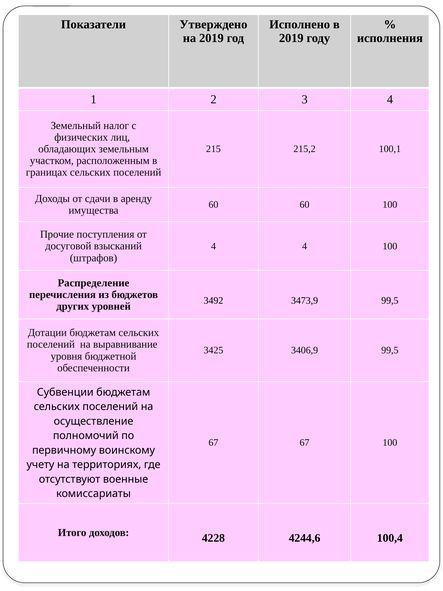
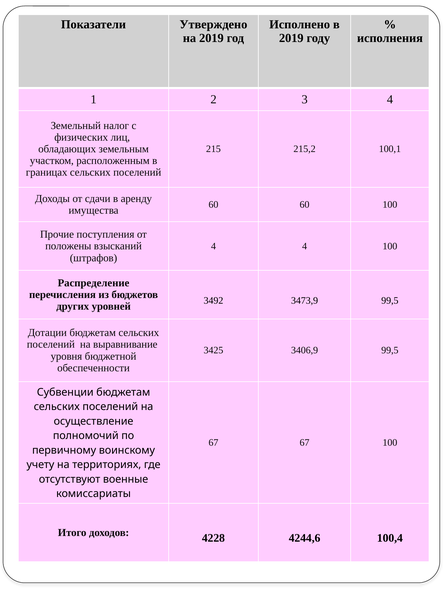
досуговой: досуговой -> положены (68, 246)
